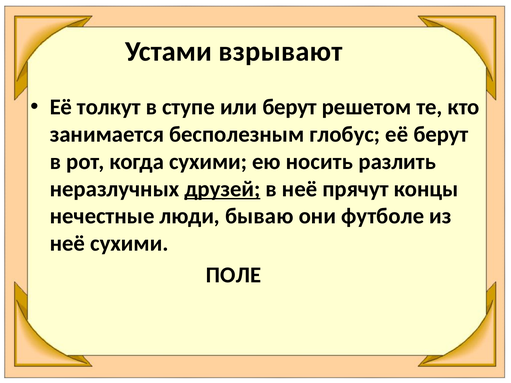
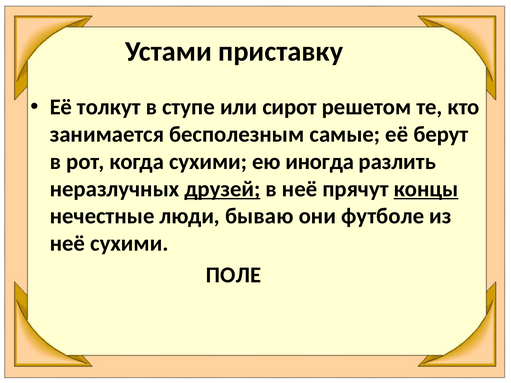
взрывают: взрывают -> приставку (281, 52)
или берут: берут -> сирот (290, 107)
глобус: глобус -> самые (345, 134)
носить: носить -> иногда (320, 162)
концы underline: none -> present (426, 189)
